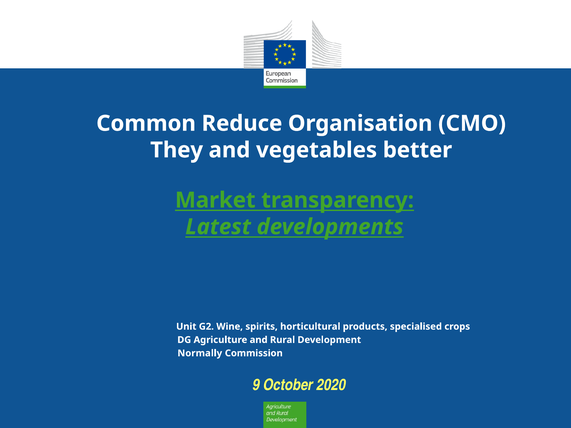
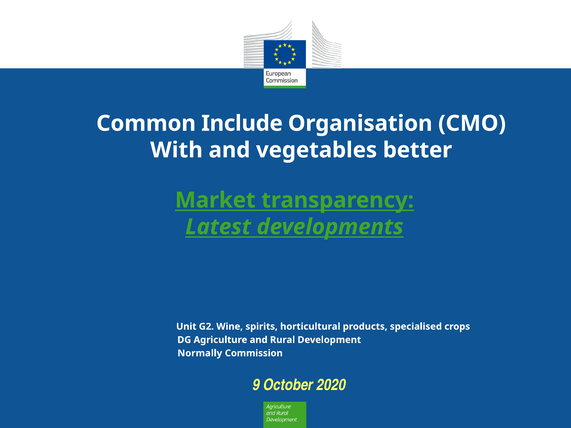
Reduce: Reduce -> Include (242, 124)
They: They -> With (176, 150)
